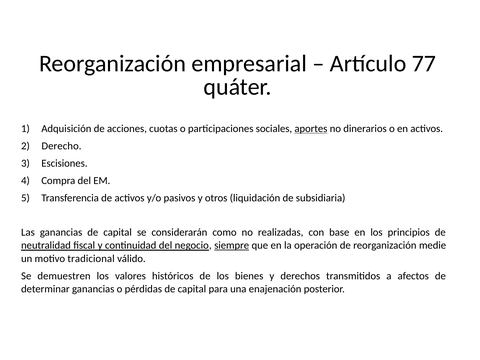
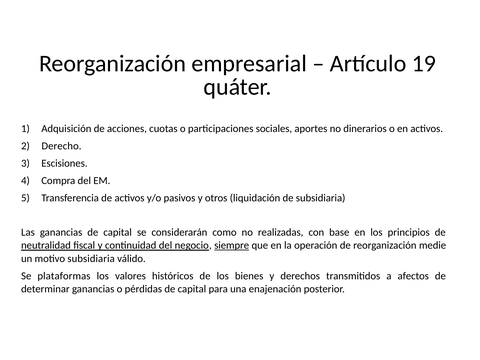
77: 77 -> 19 (424, 64)
aportes underline: present -> none (311, 129)
motivo tradicional: tradicional -> subsidiaria (91, 259)
demuestren: demuestren -> plataformas (64, 276)
